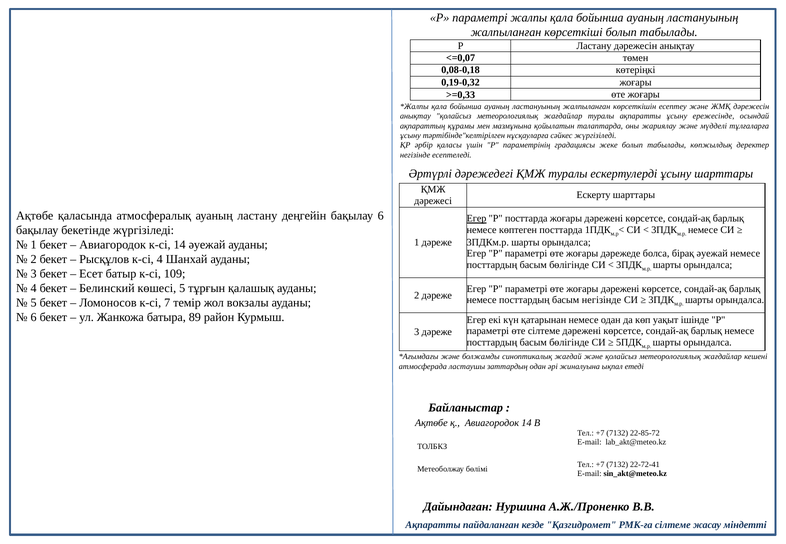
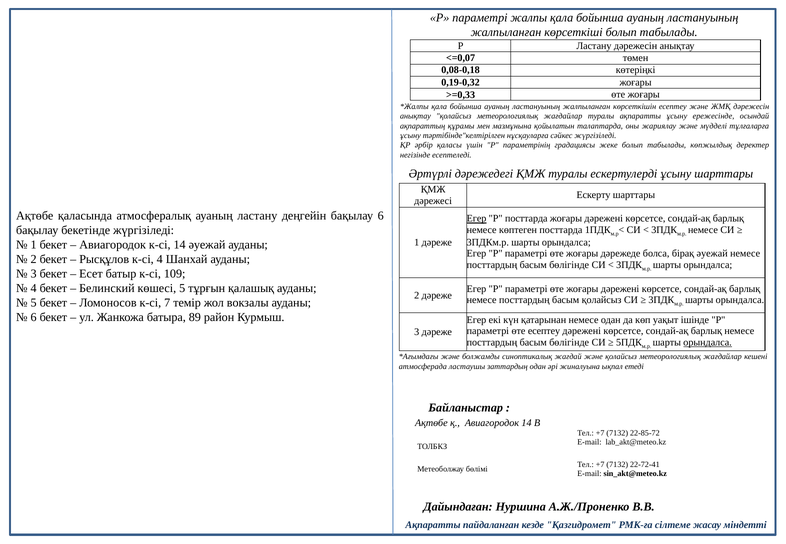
басым негізінде: негізінде -> қолайсыз (602, 300)
өте сілтеме: сілтеме -> есептеу (544, 331)
орындалса underline: none -> present (708, 342)
